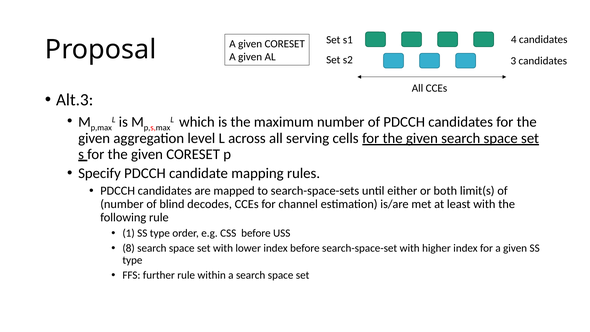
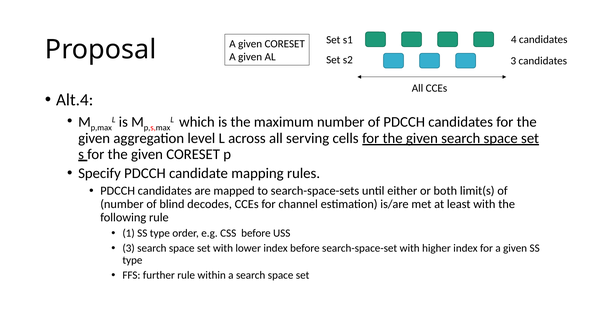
Alt.3: Alt.3 -> Alt.4 (75, 100)
8: 8 -> 3 (129, 248)
